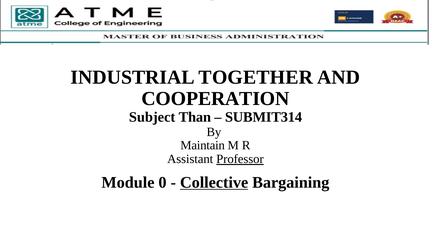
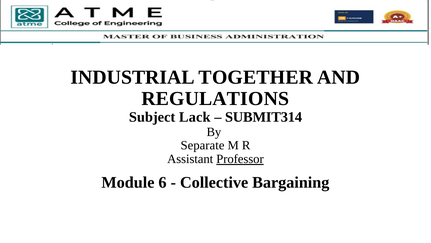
COOPERATION: COOPERATION -> REGULATIONS (215, 99)
Than: Than -> Lack (195, 117)
Maintain: Maintain -> Separate (203, 145)
0: 0 -> 6 (163, 182)
Collective underline: present -> none (214, 182)
